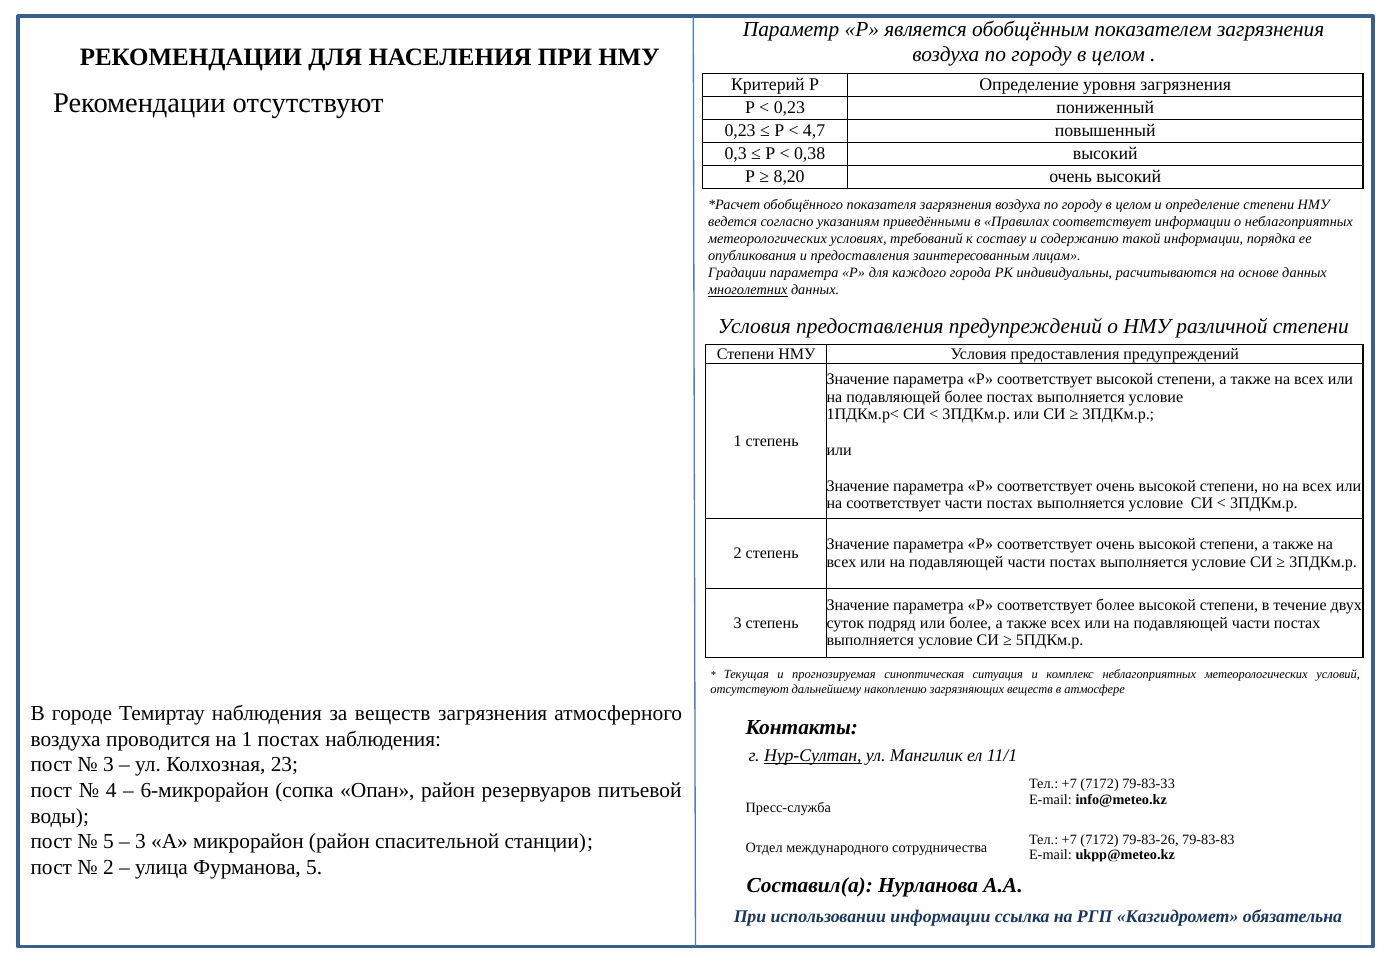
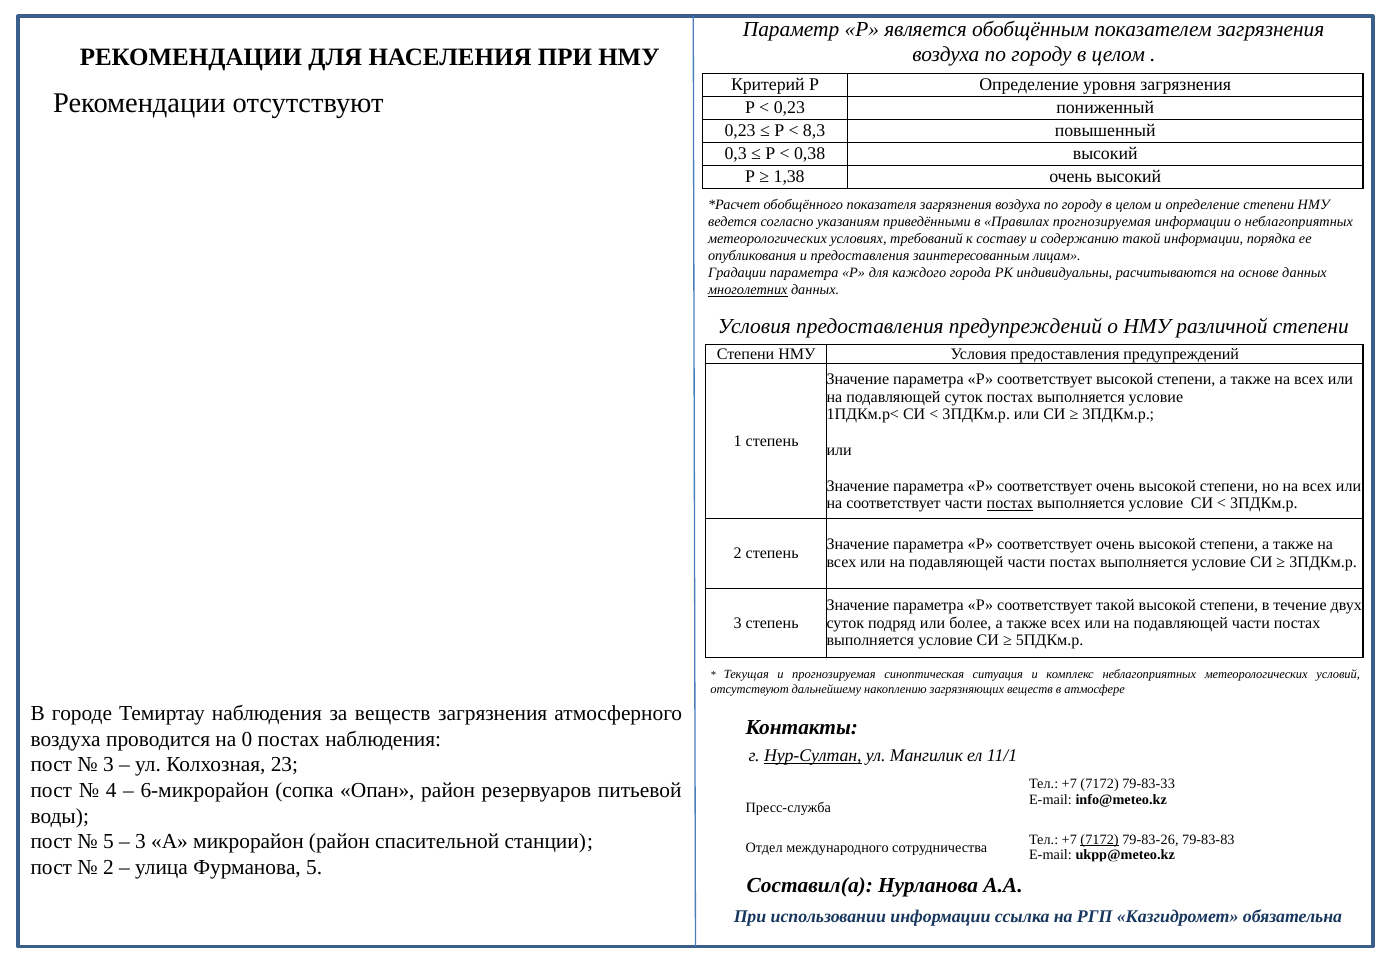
4,7: 4,7 -> 8,3 (814, 130)
8,20: 8,20 -> 1,38 (789, 176)
Правилах соответствует: соответствует -> прогнозируемая (1102, 222)
подавляющей более: более -> суток (964, 397)
постах underline: none -> present (1010, 504)
соответствует более: более -> такой (1115, 605)
на 1: 1 -> 0 (247, 739)
7172 underline: none -> present (1100, 839)
